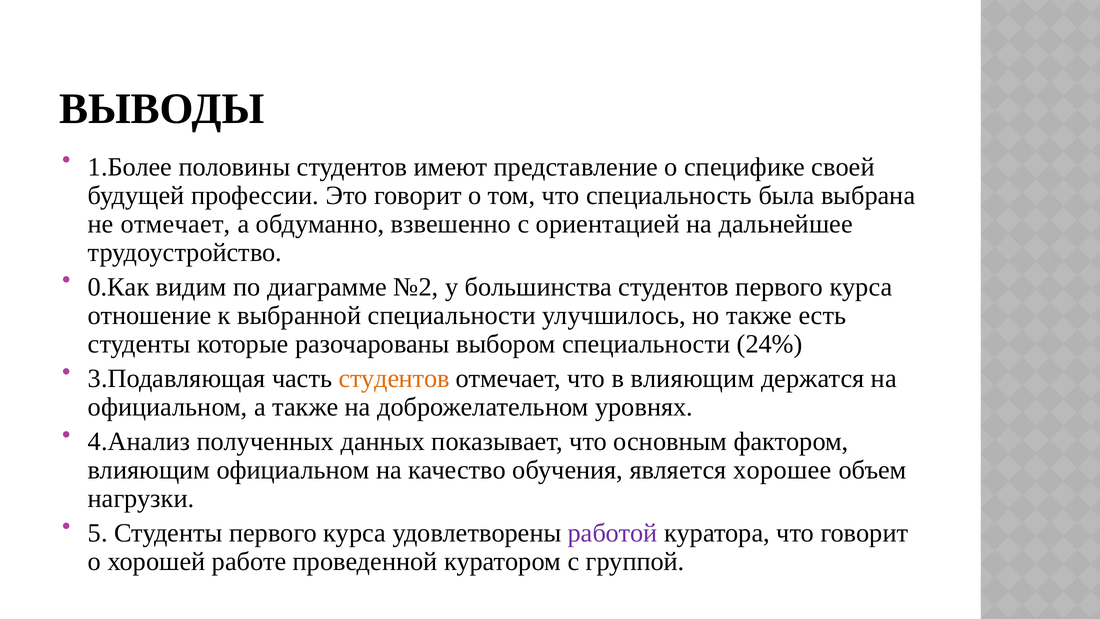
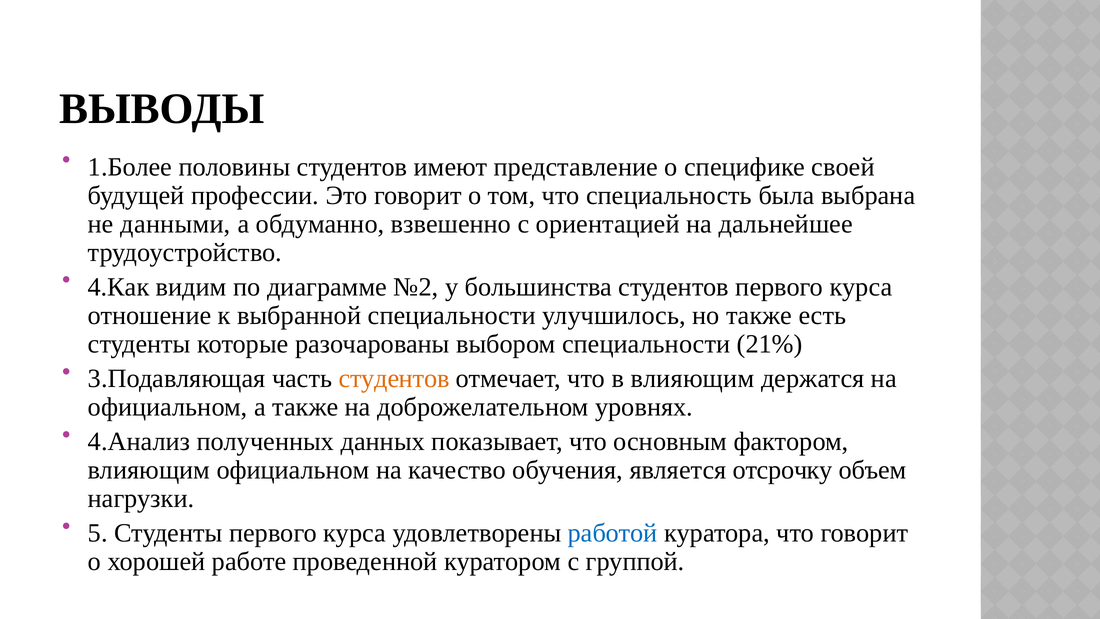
не отмечает: отмечает -> данными (175, 224)
0.Как: 0.Как -> 4.Как (119, 287)
24%: 24% -> 21% (770, 344)
хорошее: хорошее -> отсрочку (783, 470)
работой colour: purple -> blue (613, 533)
